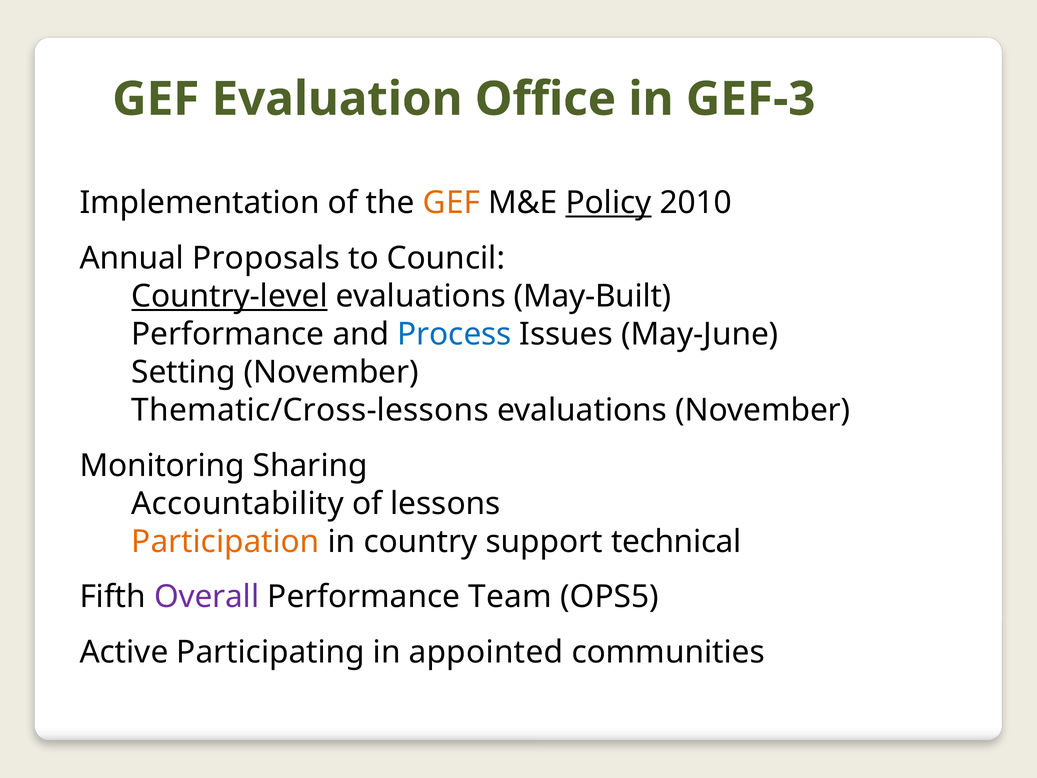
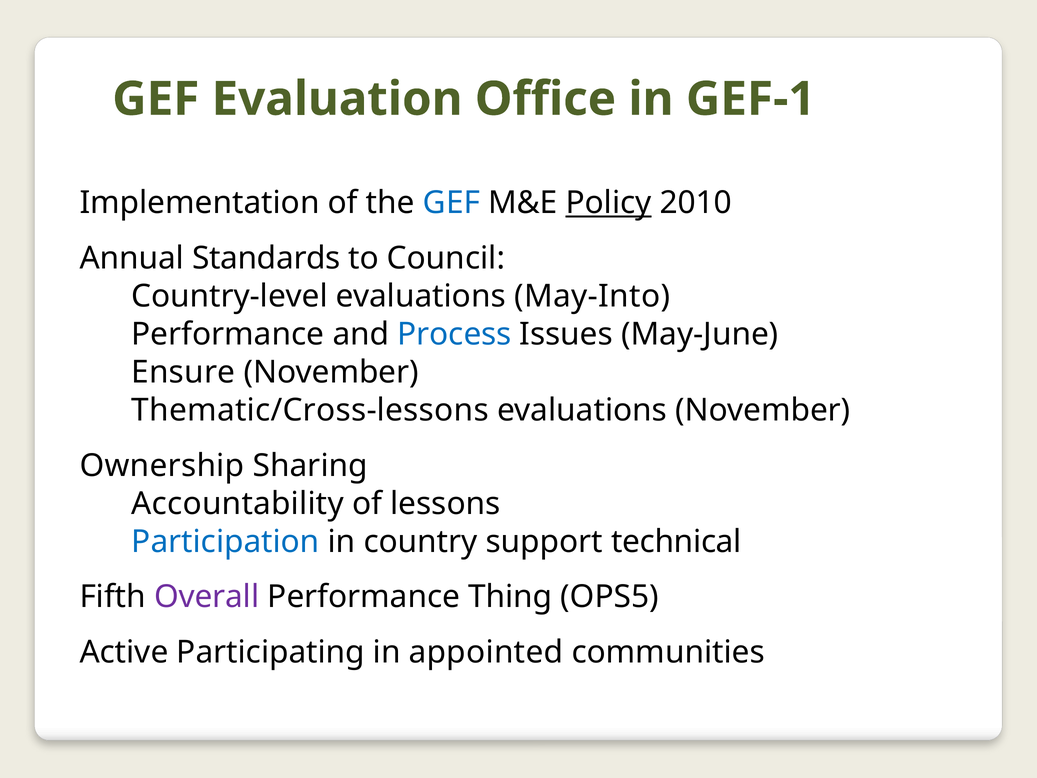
GEF-3: GEF-3 -> GEF-1 (751, 99)
GEF colour: orange -> blue (451, 203)
Proposals: Proposals -> Standards (266, 258)
Country-level underline: present -> none (230, 296)
May-Built: May-Built -> May-Into (592, 296)
Setting: Setting -> Ensure (183, 372)
Monitoring: Monitoring -> Ownership (162, 466)
Participation colour: orange -> blue (225, 542)
Team: Team -> Thing (510, 597)
